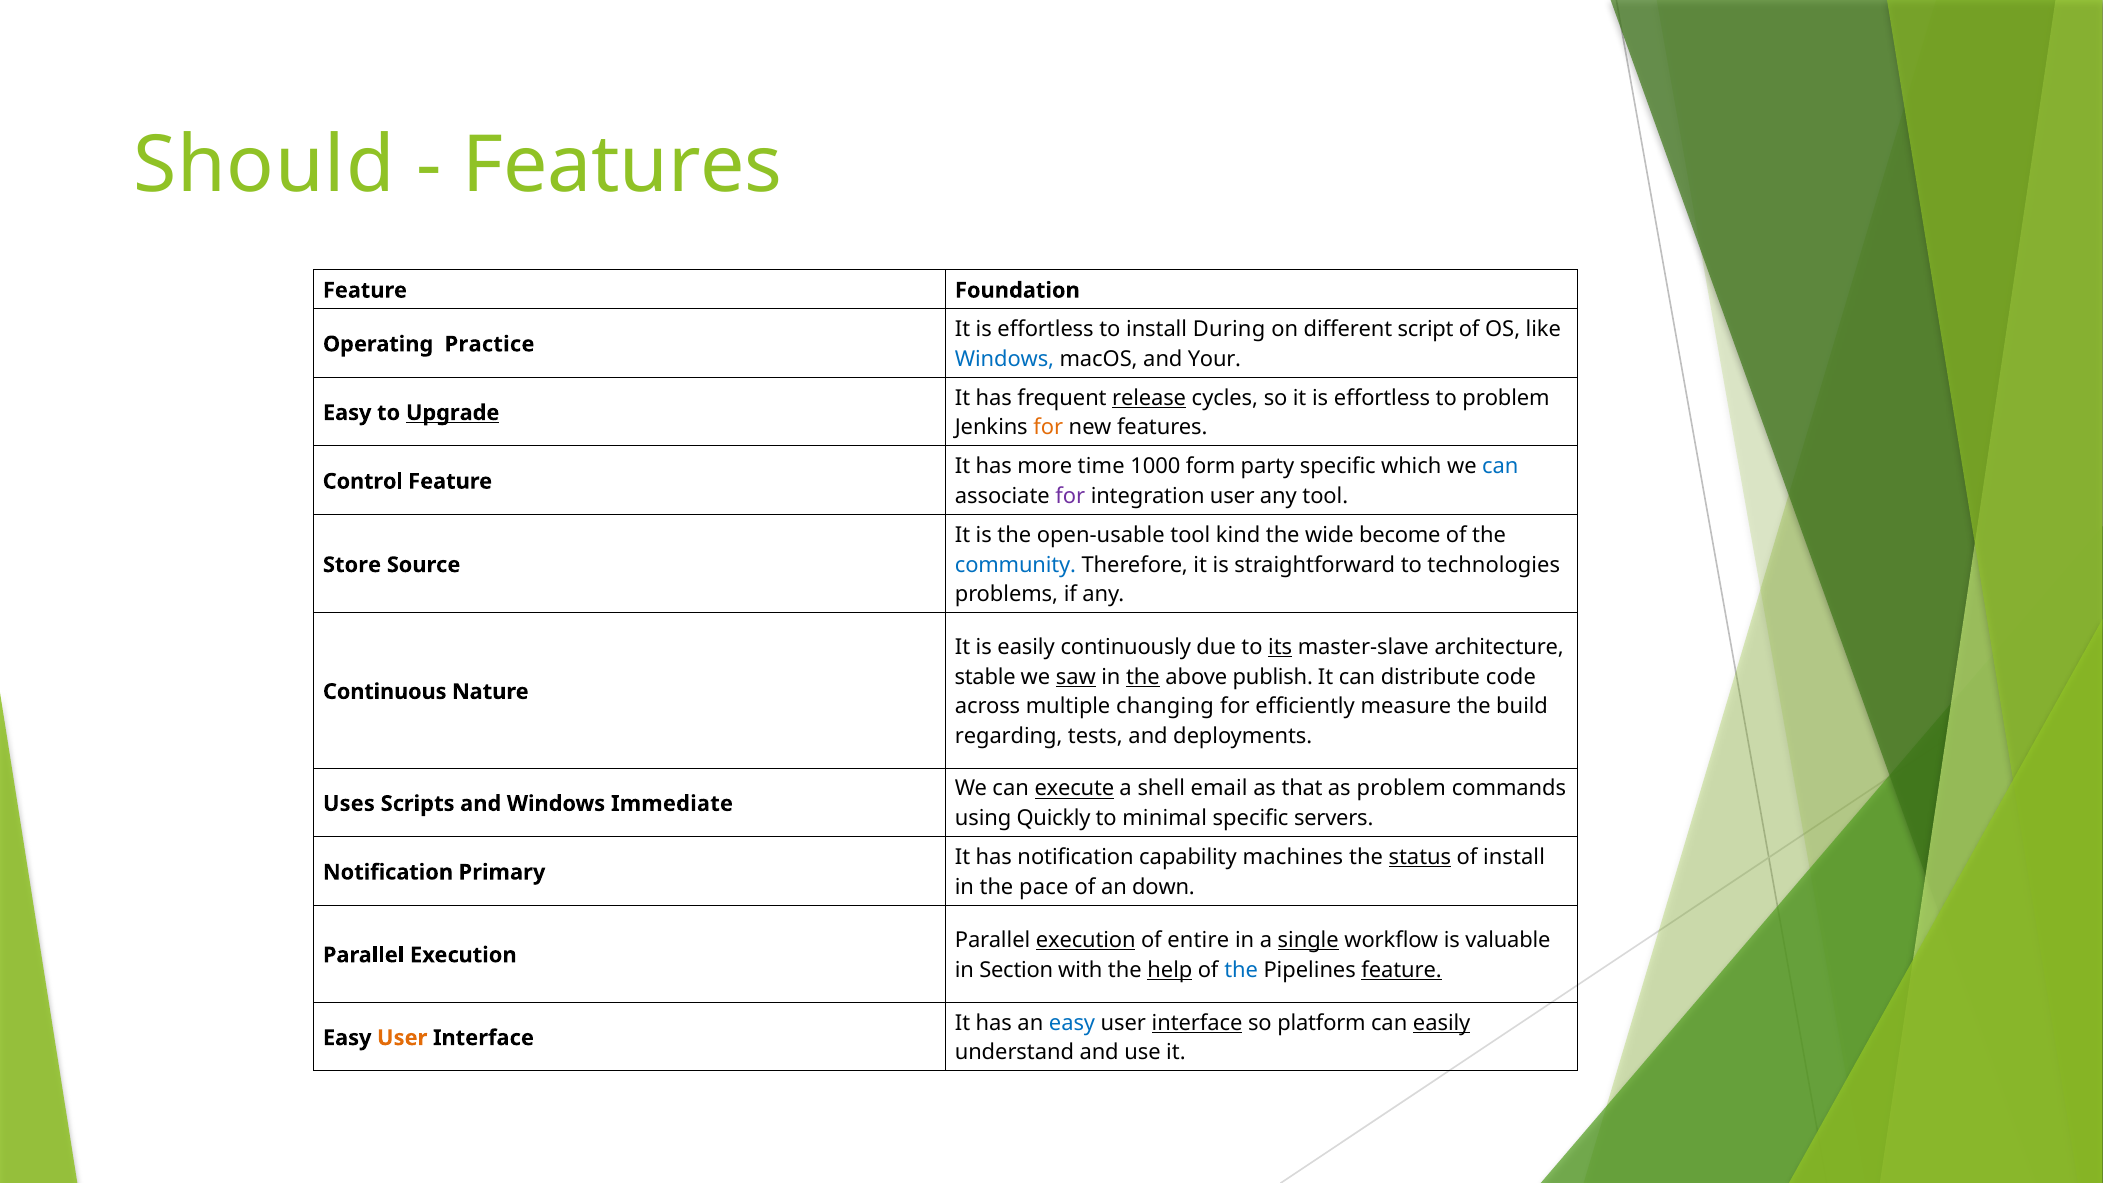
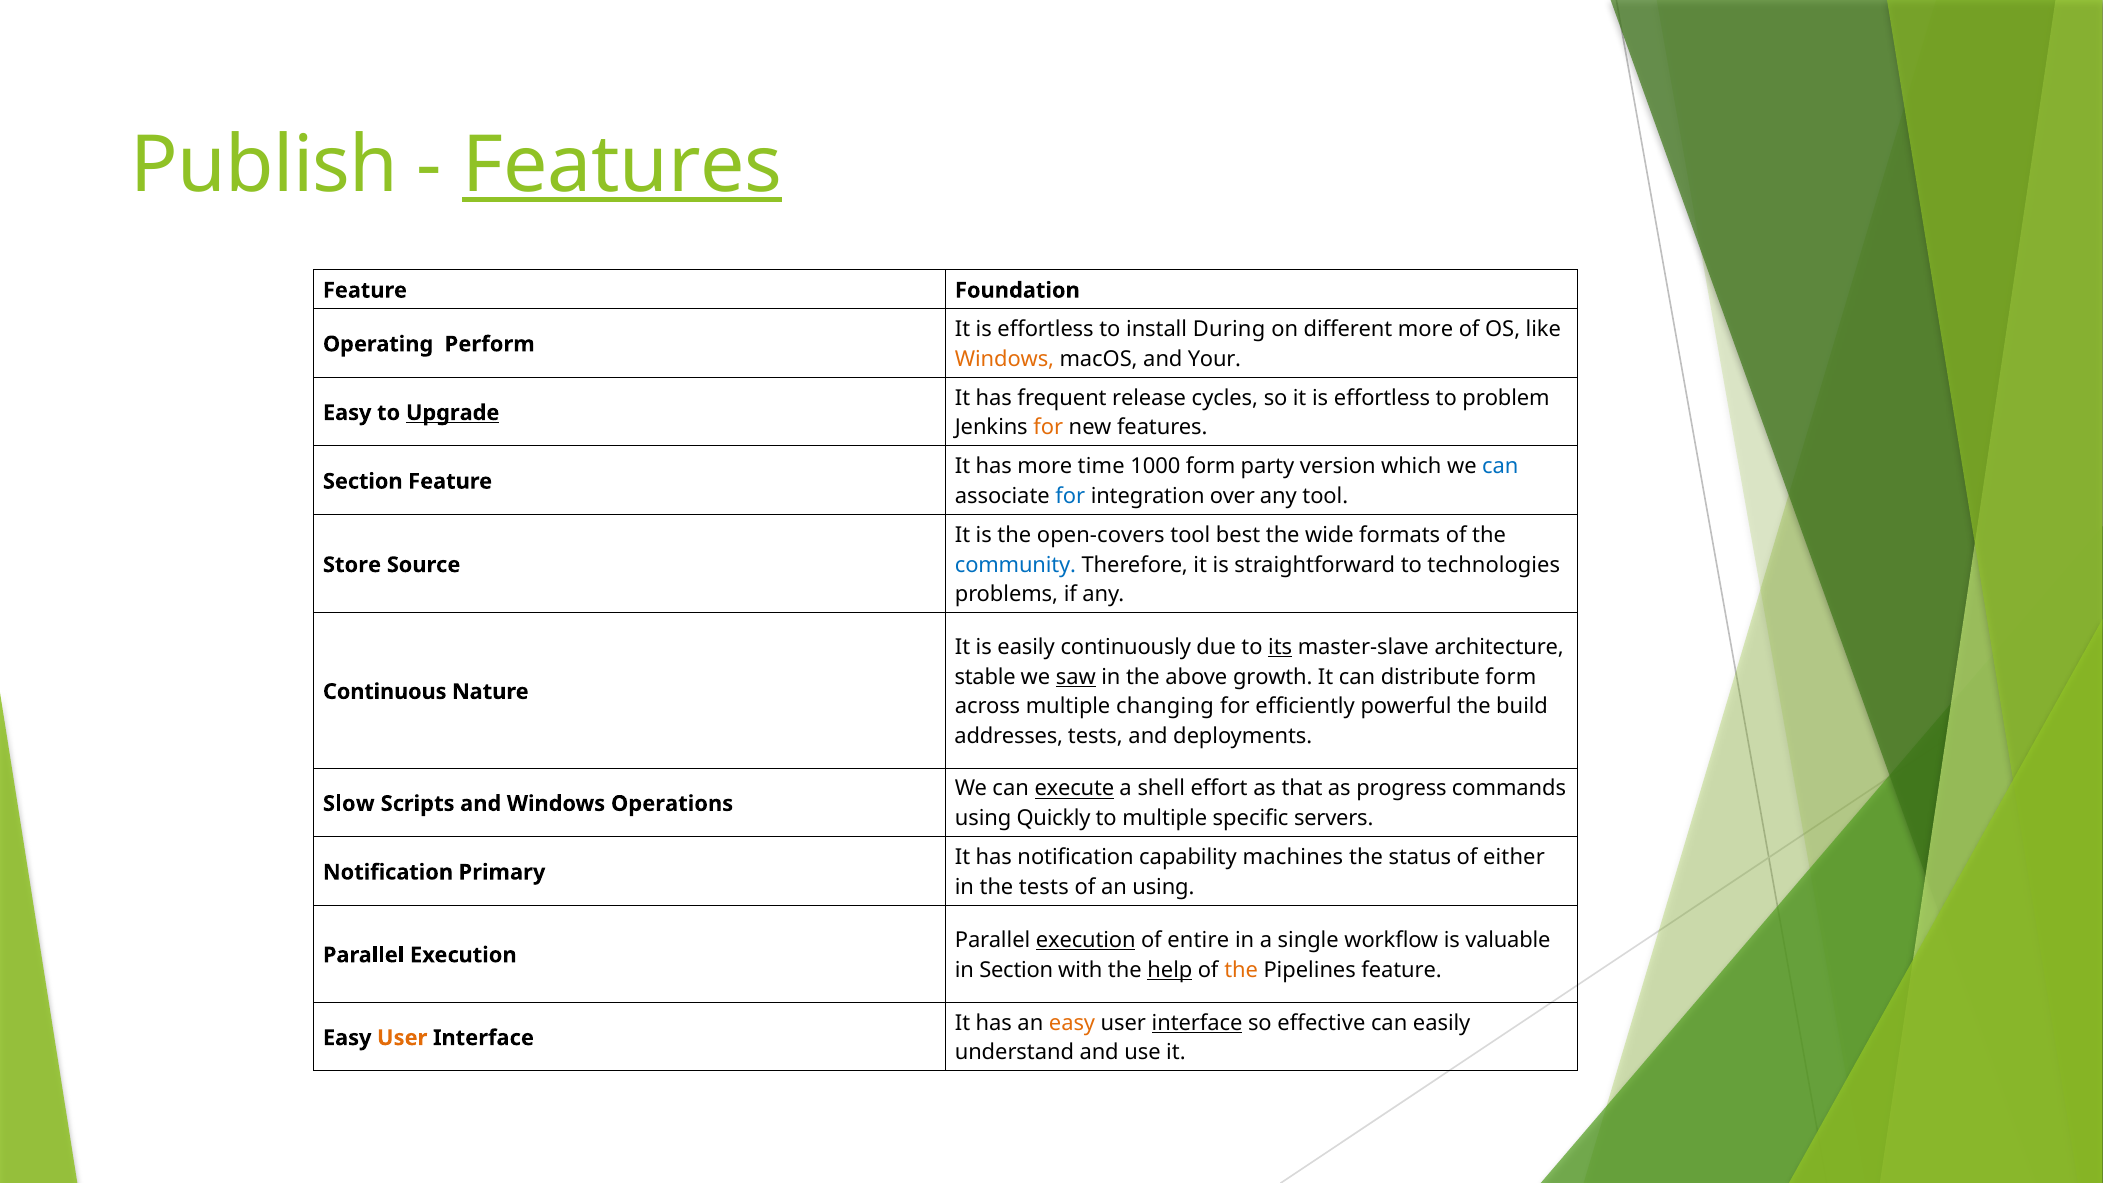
Should: Should -> Publish (265, 166)
Features underline: none -> present (622, 166)
different script: script -> more (1426, 329)
Practice: Practice -> Perform (490, 344)
Windows colour: blue -> orange (1004, 359)
release underline: present -> none (1149, 398)
party specific: specific -> version (1338, 466)
Control: Control -> Section (363, 481)
for colour: purple -> blue (1070, 496)
integration user: user -> over (1232, 496)
open-usable: open-usable -> open-covers (1101, 535)
kind: kind -> best (1238, 535)
become: become -> formats (1400, 535)
the underline: present -> none (1143, 677)
publish: publish -> growth (1273, 677)
distribute code: code -> form (1511, 677)
measure: measure -> powerful (1406, 707)
regarding: regarding -> addresses (1009, 736)
email: email -> effort (1219, 789)
as problem: problem -> progress (1401, 789)
Uses: Uses -> Slow (349, 804)
Immediate: Immediate -> Operations (672, 804)
to minimal: minimal -> multiple (1165, 818)
status underline: present -> none (1420, 857)
of install: install -> either (1514, 857)
the pace: pace -> tests (1044, 887)
an down: down -> using (1163, 887)
single underline: present -> none (1308, 940)
the colour: blue -> orange (1241, 970)
feature underline: present -> none (1402, 970)
easy colour: blue -> orange (1072, 1023)
platform: platform -> effective (1321, 1023)
easily underline: present -> none (1442, 1023)
